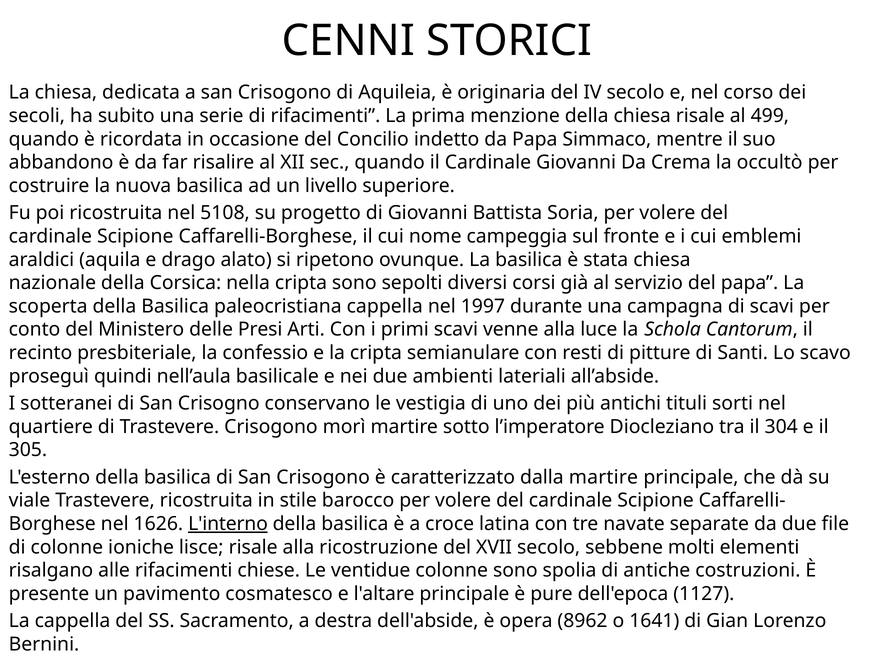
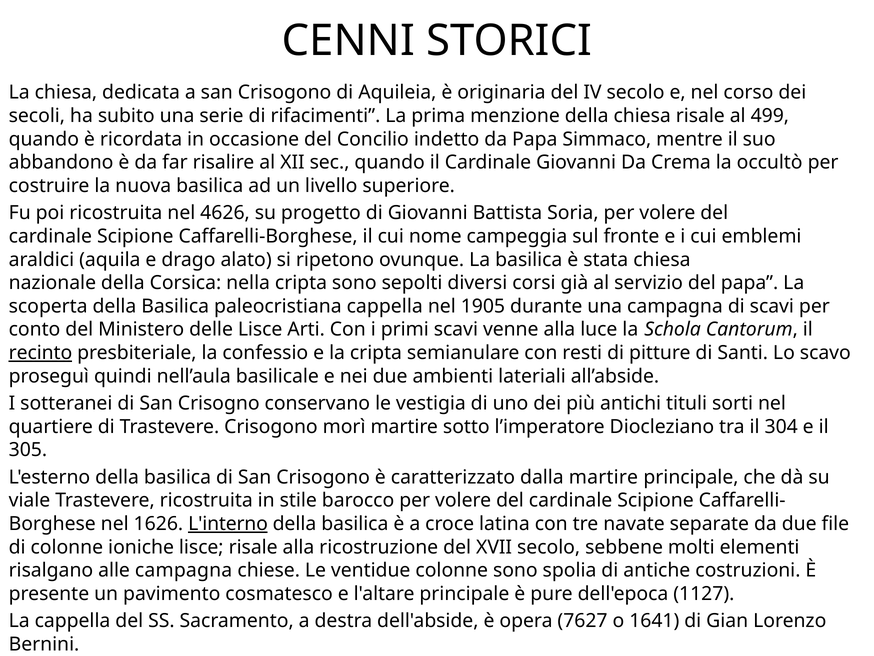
5108: 5108 -> 4626 (225, 213)
1997: 1997 -> 1905 (483, 306)
delle Presi: Presi -> Lisce (260, 329)
recinto underline: none -> present (40, 353)
alle rifacimenti: rifacimenti -> campagna (184, 570)
8962: 8962 -> 7627 (583, 621)
